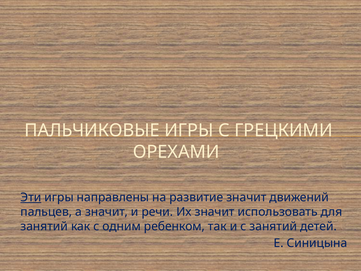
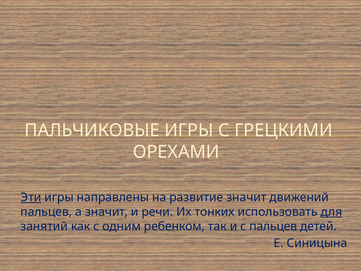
Их значит: значит -> тонких (215, 212)
для underline: none -> present (331, 212)
с занятий: занятий -> пальцев (273, 226)
